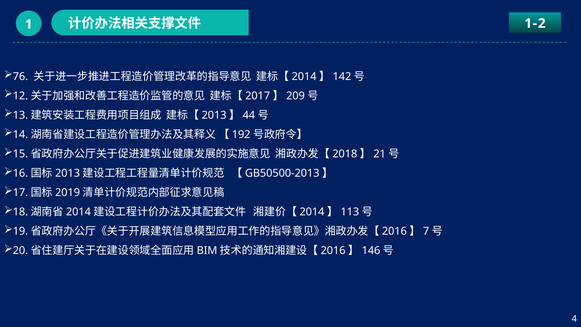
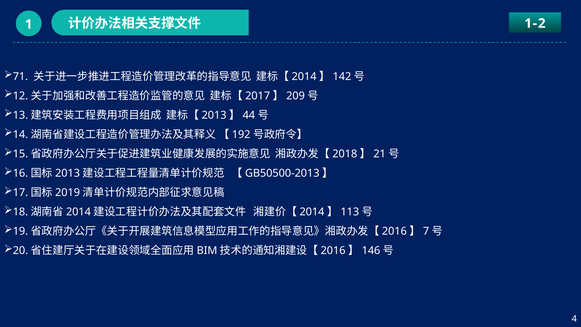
76: 76 -> 71 (20, 76)
